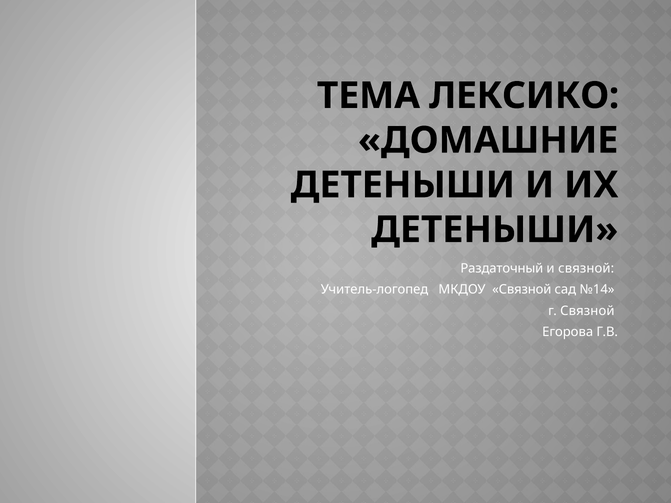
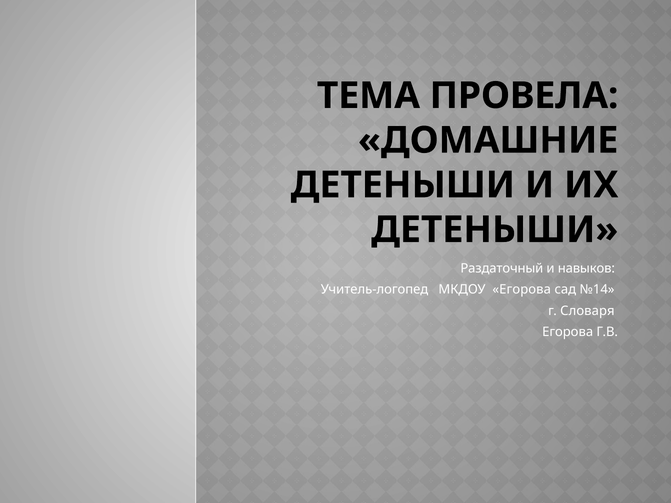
ЛЕКСИКО: ЛЕКСИКО -> ПРОВЕЛА (524, 96)
и связной: связной -> навыков (586, 269)
МКДОУ Связной: Связной -> Егорова (522, 290)
г Связной: Связной -> Словаря (587, 311)
